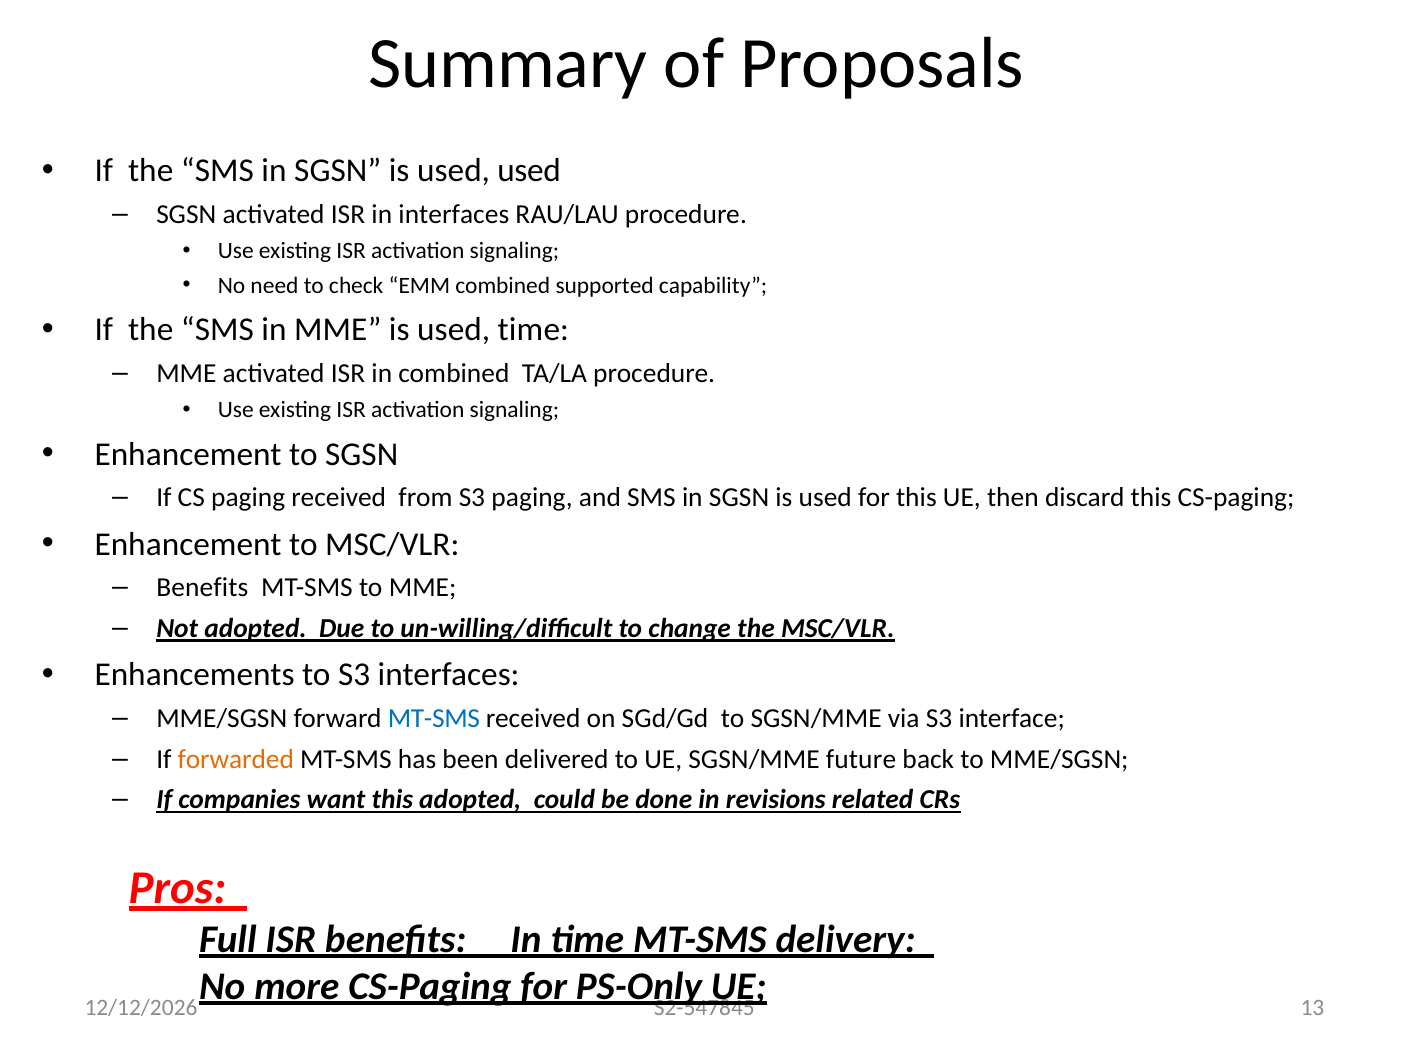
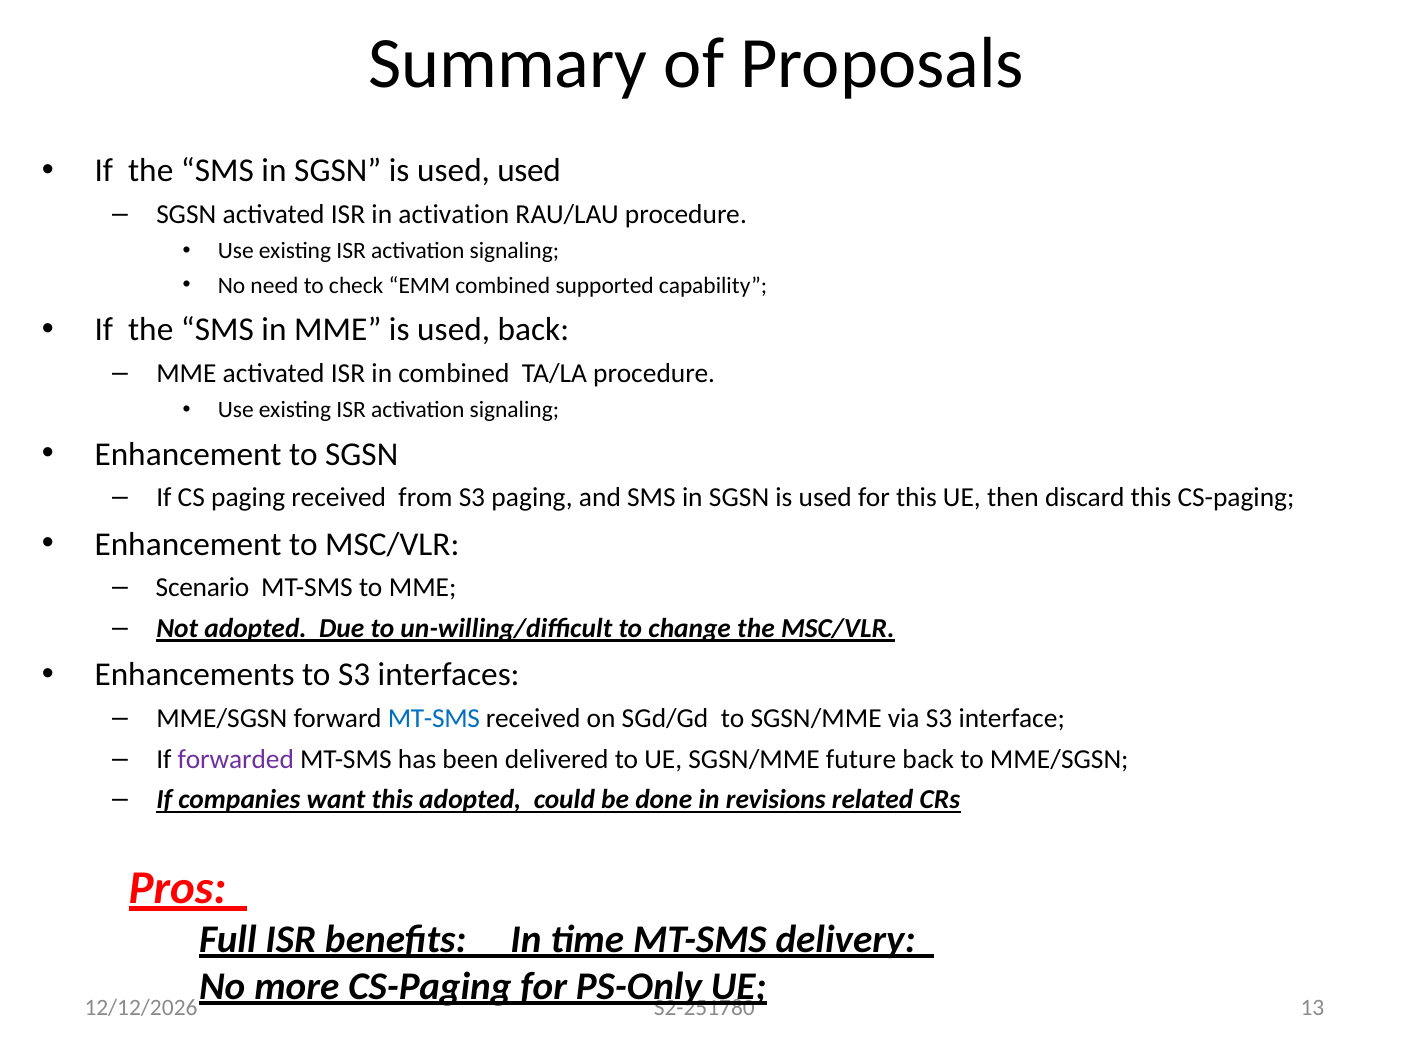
in interfaces: interfaces -> activation (454, 215)
used time: time -> back (533, 330)
Benefits: Benefits -> Scenario (203, 588)
forwarded colour: orange -> purple (236, 760)
S2-547845: S2-547845 -> S2-251780 (704, 1009)
